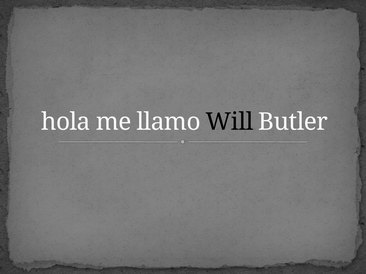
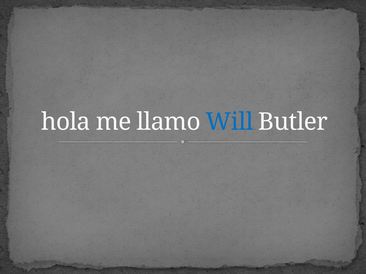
Will colour: black -> blue (230, 122)
